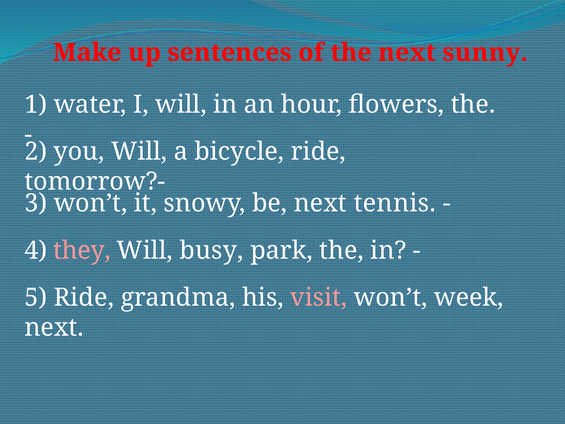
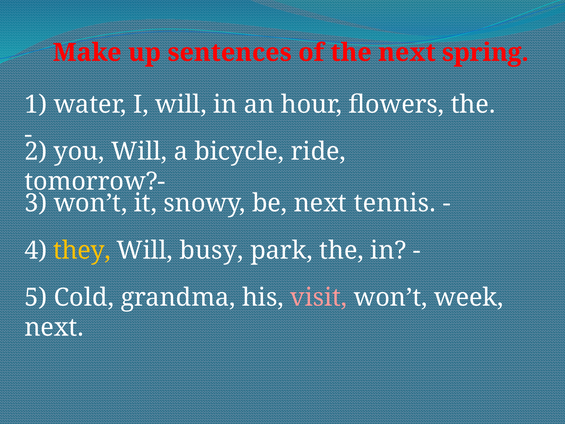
sunny: sunny -> spring (485, 53)
they colour: pink -> yellow (82, 250)
5 Ride: Ride -> Cold (84, 297)
